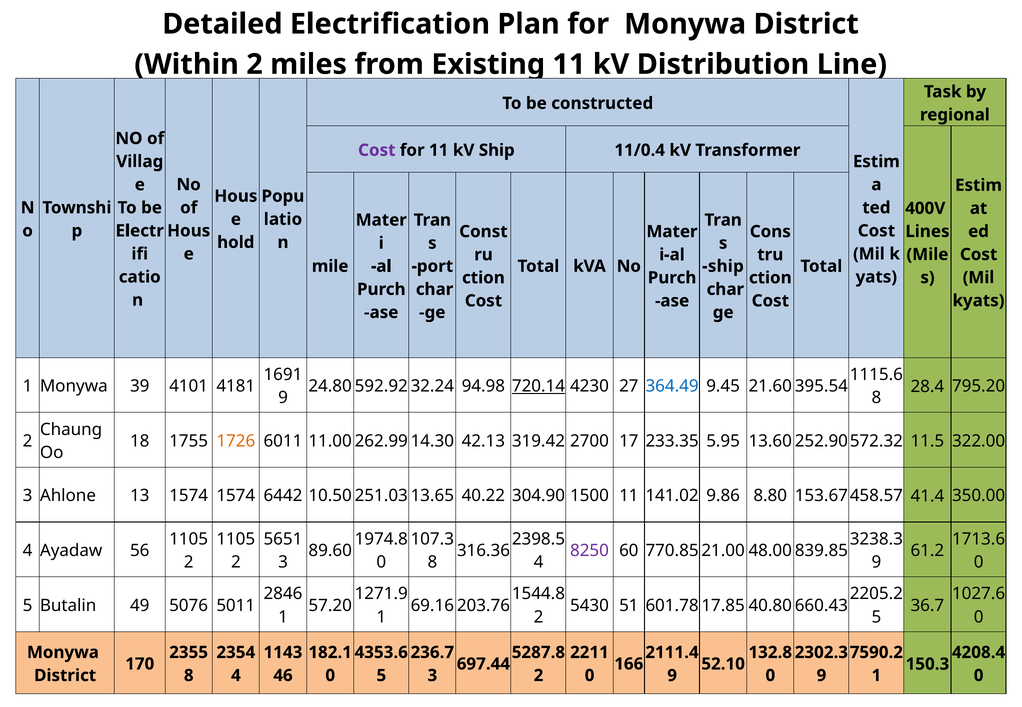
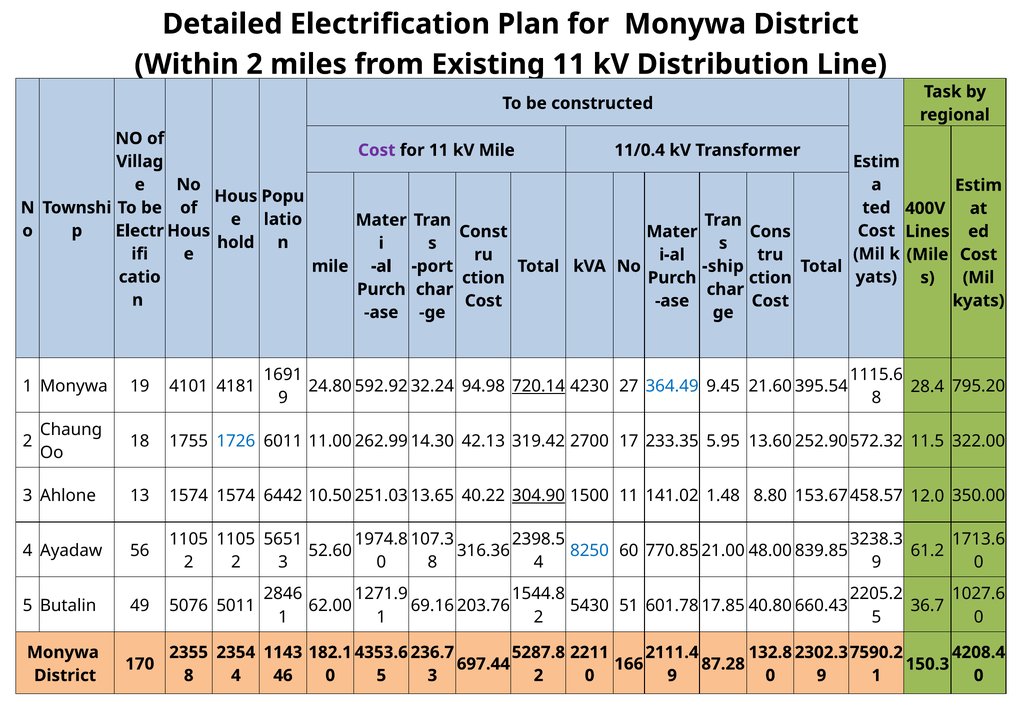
kV Ship: Ship -> Mile (497, 150)
39: 39 -> 19 (140, 387)
1726 colour: orange -> blue (236, 441)
304.90 underline: none -> present (538, 496)
9.86: 9.86 -> 1.48 (723, 496)
41.4: 41.4 -> 12.0 (927, 496)
89.60: 89.60 -> 52.60 (330, 551)
8250 colour: purple -> blue (590, 551)
57.20: 57.20 -> 62.00 (330, 606)
52.10: 52.10 -> 87.28 (723, 664)
